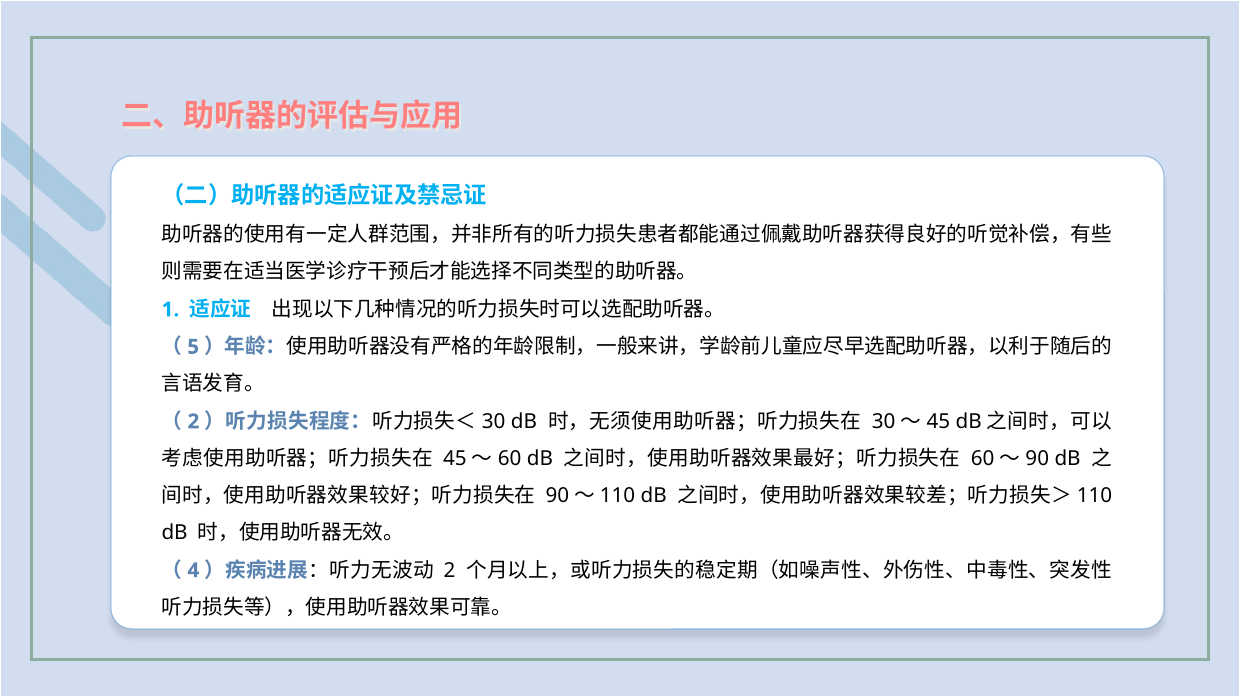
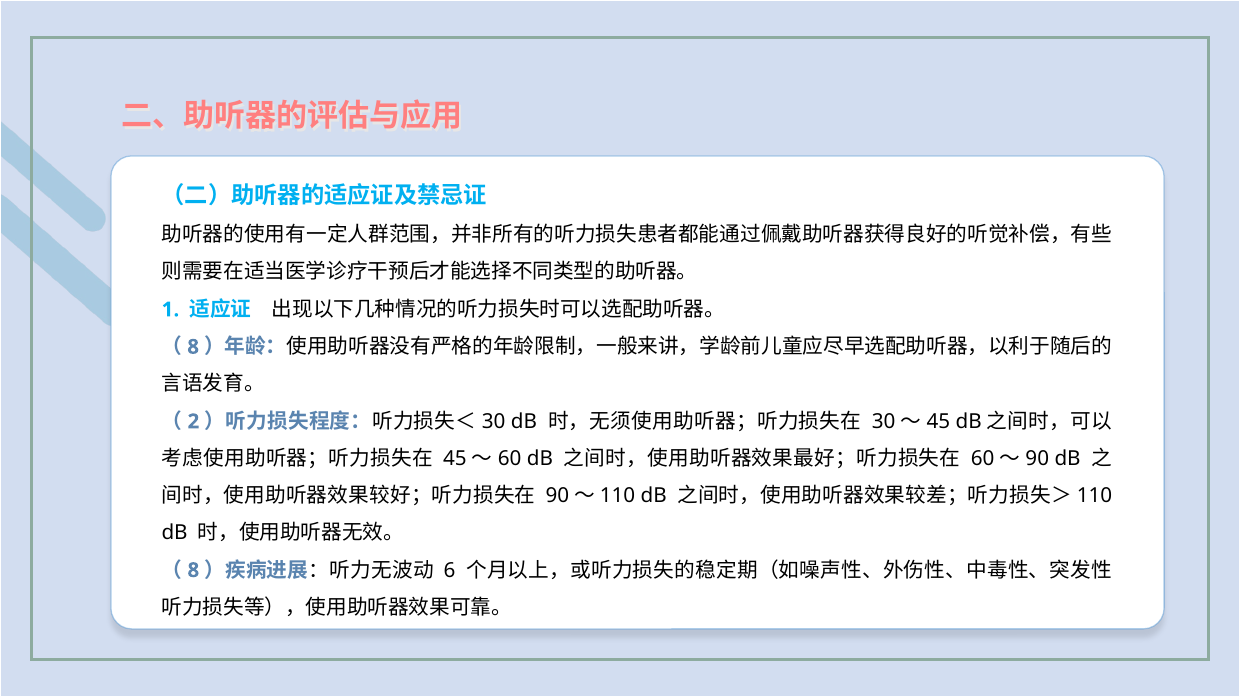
5: 5 -> 8 (193, 347)
4: 4 -> 8 (193, 571)
2: 2 -> 6 (450, 571)
